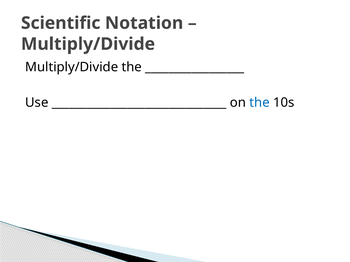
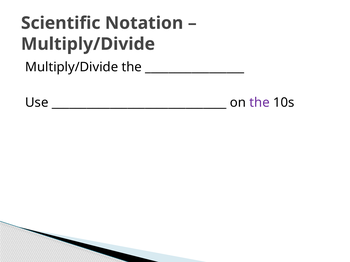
the colour: blue -> purple (260, 103)
